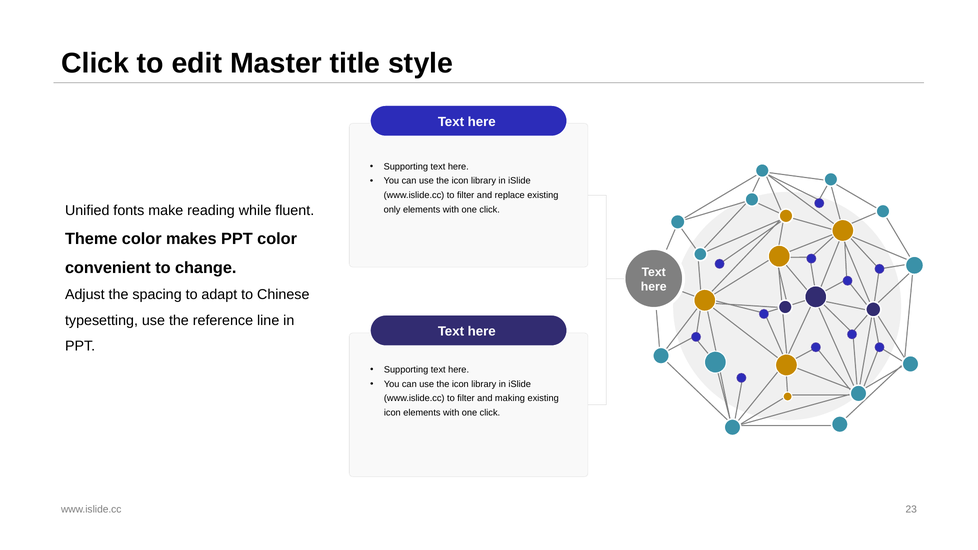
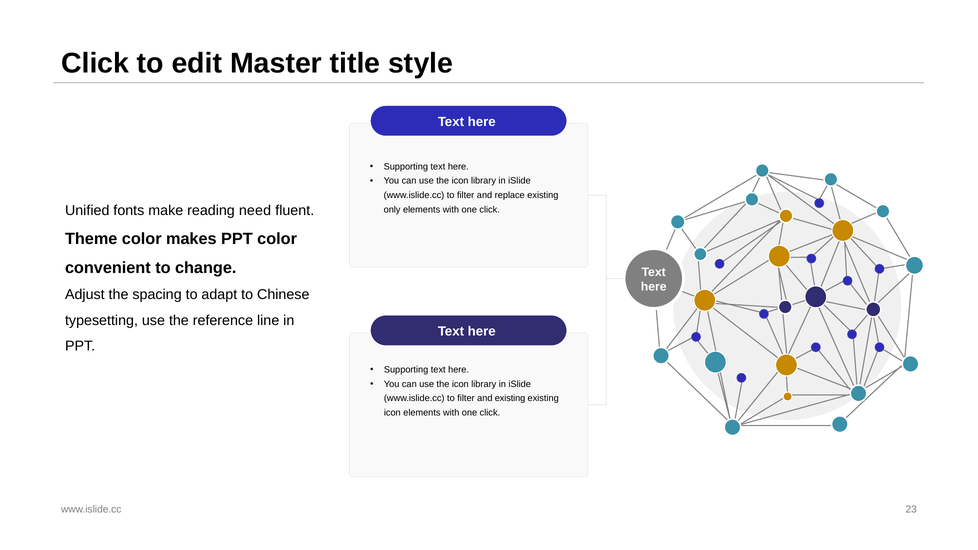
while: while -> need (255, 210)
and making: making -> existing (510, 399)
